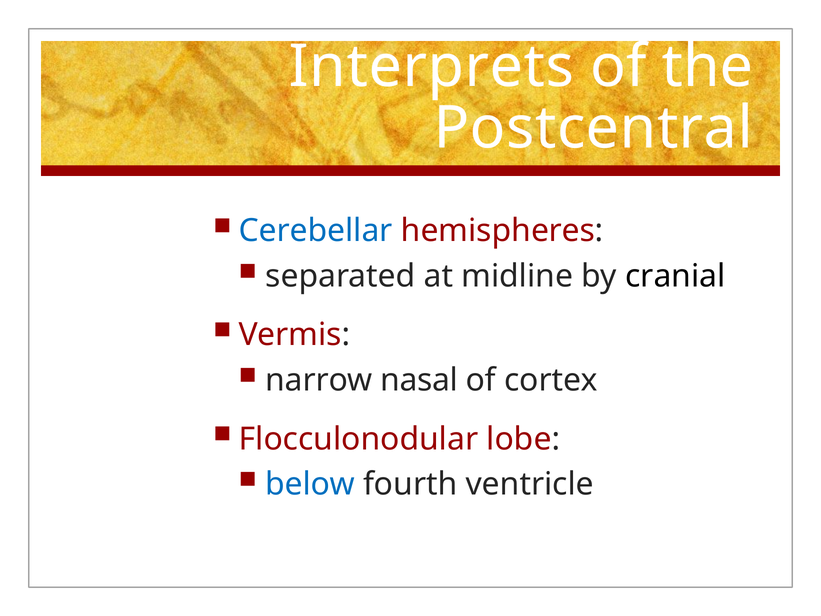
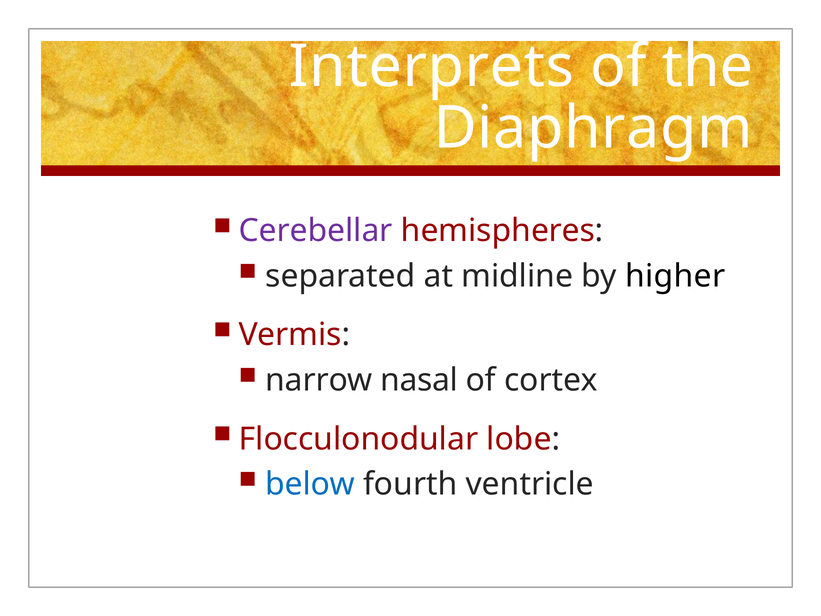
Postcentral: Postcentral -> Diaphragm (593, 128)
Cerebellar colour: blue -> purple (316, 231)
cranial: cranial -> higher (675, 276)
